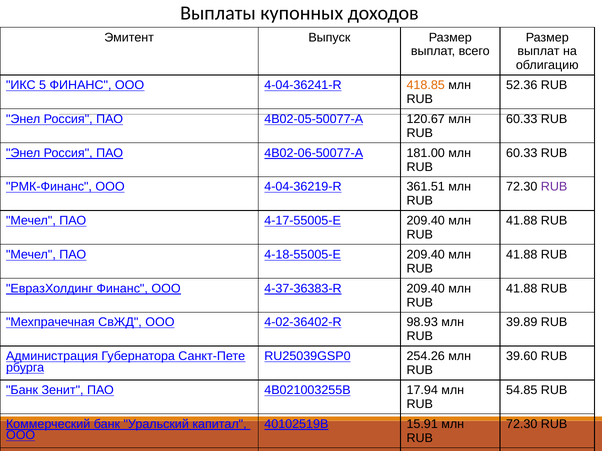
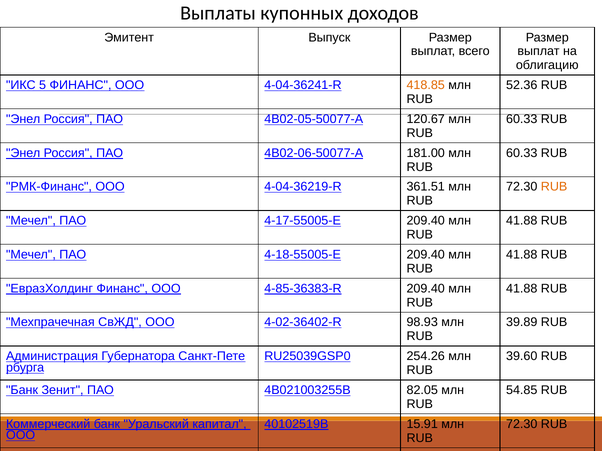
RUB colour: purple -> orange (554, 187)
4-37-36383-R: 4-37-36383-R -> 4-85-36383-R (303, 289)
17.94: 17.94 -> 82.05 (422, 391)
